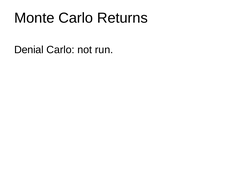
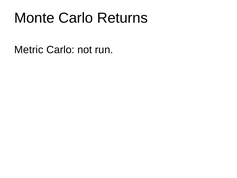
Denial: Denial -> Metric (29, 50)
